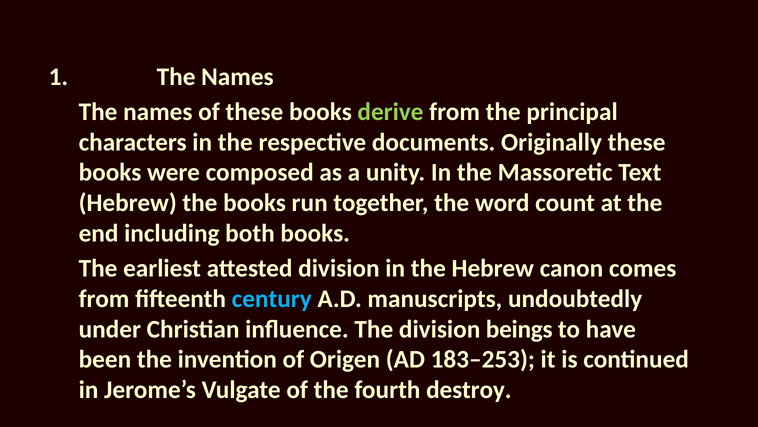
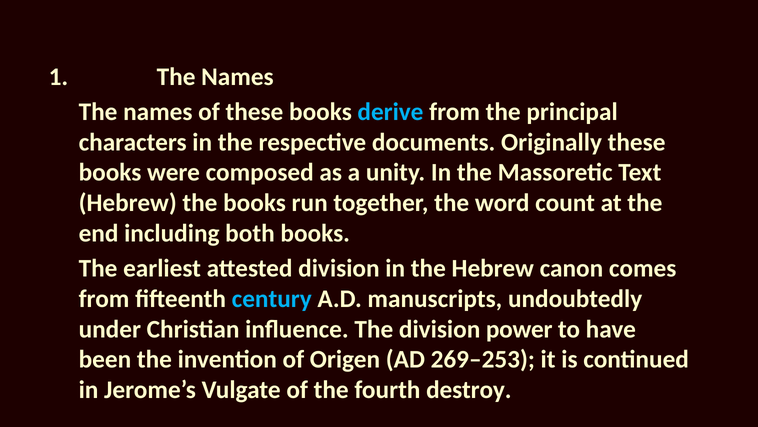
derive colour: light green -> light blue (390, 112)
beings: beings -> power (519, 329)
183–253: 183–253 -> 269–253 (483, 359)
